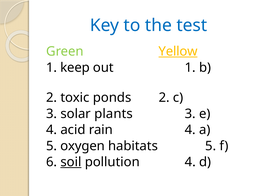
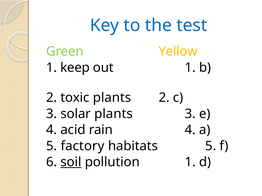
Yellow underline: present -> none (178, 52)
toxic ponds: ponds -> plants (112, 98)
oxygen: oxygen -> factory (82, 146)
pollution 4: 4 -> 1 (190, 162)
